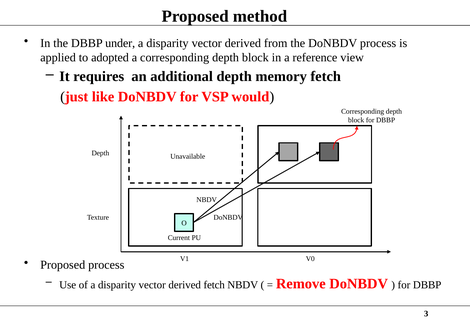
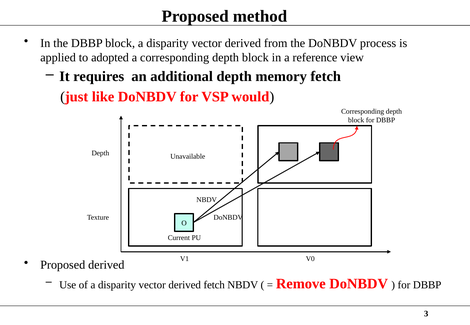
DBBP under: under -> block (120, 43)
Proposed process: process -> derived (106, 265)
